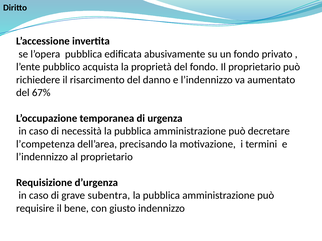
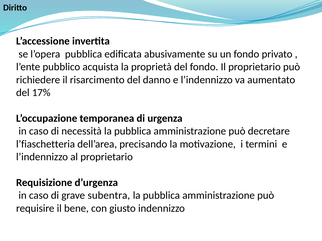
67%: 67% -> 17% (41, 93)
l’competenza: l’competenza -> l’fiaschetteria (46, 144)
